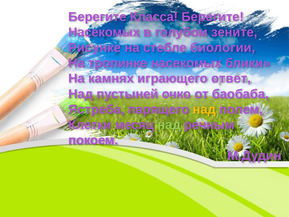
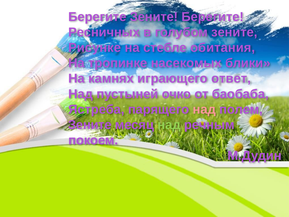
Берегите Класса: Класса -> Зените (154, 17)
Насекомых: Насекомых -> Ресничных (104, 32)
биологии: биологии -> обитания (223, 48)
над colour: yellow -> pink (204, 109)
Клетки: Клетки -> Зените (90, 125)
